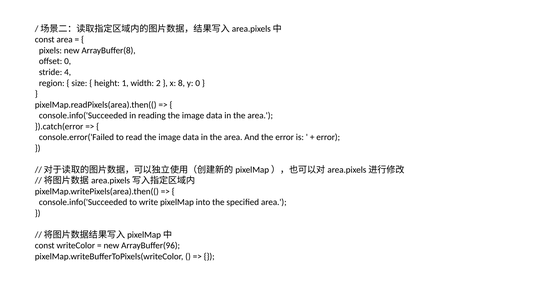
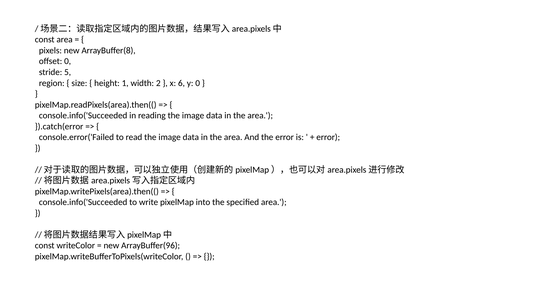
4: 4 -> 5 (68, 72)
8: 8 -> 6 (181, 83)
